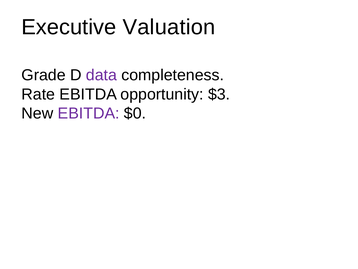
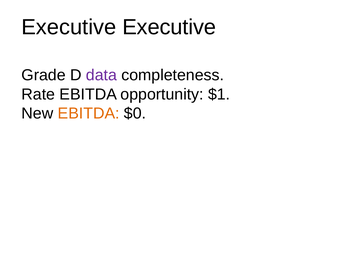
Executive Valuation: Valuation -> Executive (169, 27)
$3: $3 -> $1 (219, 94)
EBITDA colour: purple -> orange (89, 113)
